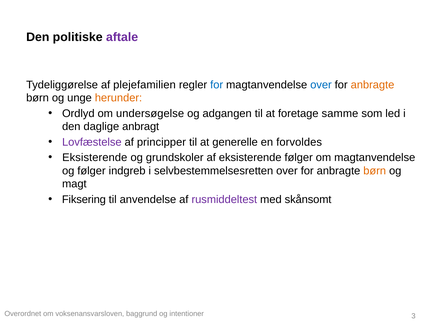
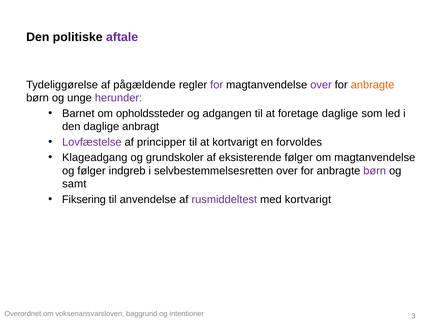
plejefamilien: plejefamilien -> pågældende (144, 85)
for colour: blue -> purple (217, 85)
over colour: blue -> purple (321, 85)
herunder colour: orange -> purple (118, 98)
Ordlyd: Ordlyd -> Barnet (78, 114)
undersøgelse: undersøgelse -> opholdssteder (150, 114)
foretage samme: samme -> daglige (340, 114)
at generelle: generelle -> kortvarigt (235, 142)
Eksisterende: Eksisterende -> Klageadgang (95, 158)
børn colour: orange -> purple (375, 171)
magt: magt -> samt (74, 184)
med skånsomt: skånsomt -> kortvarigt (308, 200)
